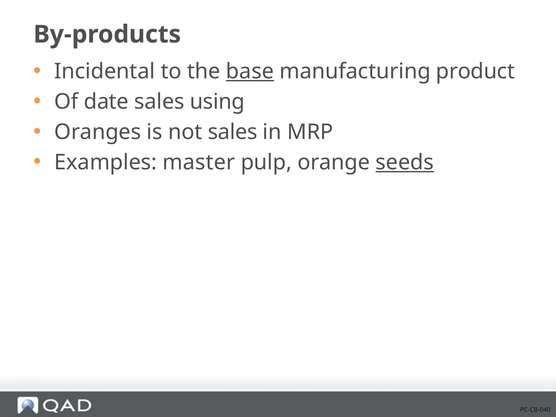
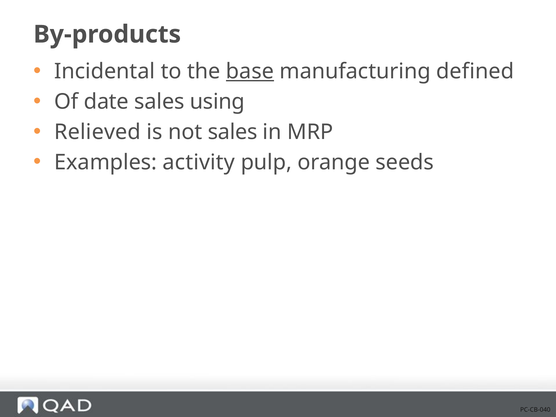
product: product -> defined (475, 71)
Oranges: Oranges -> Relieved (98, 132)
master: master -> activity (199, 162)
seeds underline: present -> none (405, 162)
